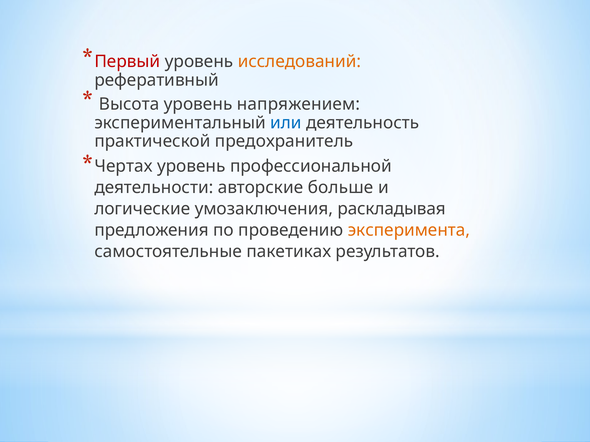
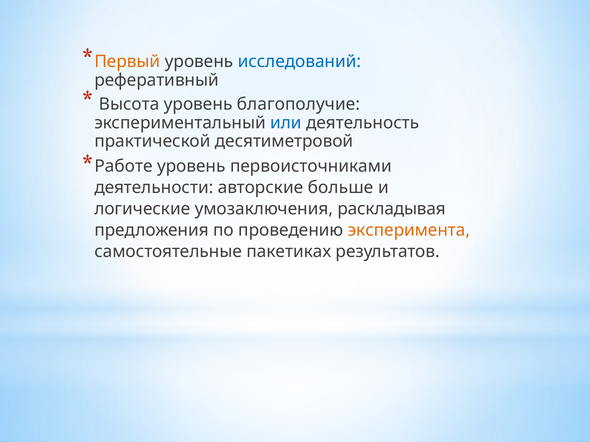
Первый colour: red -> orange (127, 62)
исследований colour: orange -> blue (299, 62)
напряжением: напряжением -> благополучие (298, 104)
предохранитель: предохранитель -> десятиметровой (284, 141)
Чертах: Чертах -> Работе (123, 166)
профессиональной: профессиональной -> первоисточниками (311, 166)
